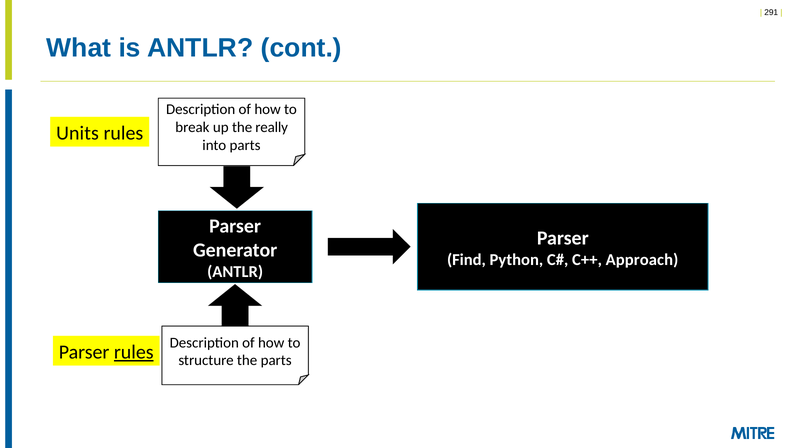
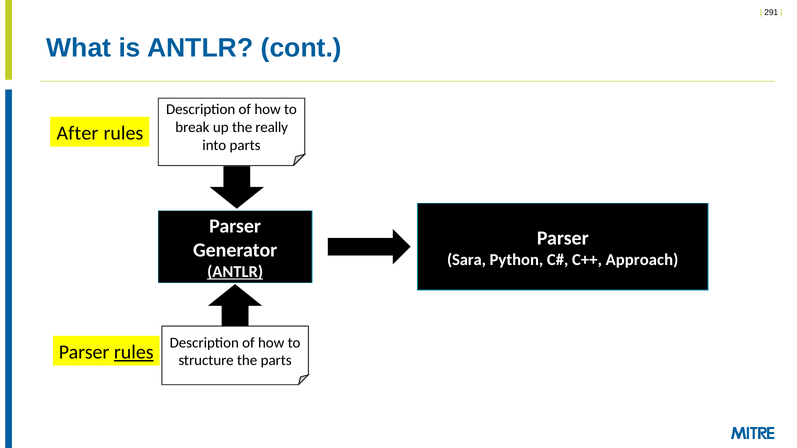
Units: Units -> After (77, 133)
Find: Find -> Sara (466, 260)
ANTLR underline: none -> present (235, 272)
